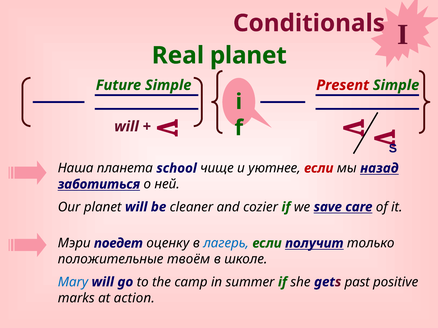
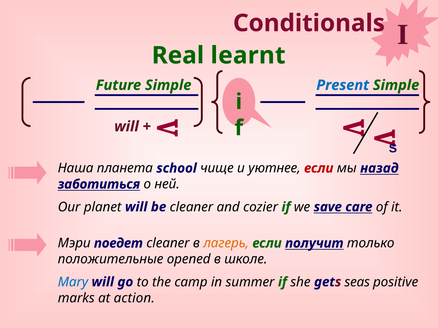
Real planet: planet -> learnt (248, 56)
Present colour: red -> blue (343, 85)
поедет оценку: оценку -> cleaner (168, 244)
лагерь colour: blue -> orange (226, 244)
твоём: твоём -> opened (189, 260)
past: past -> seas (357, 282)
